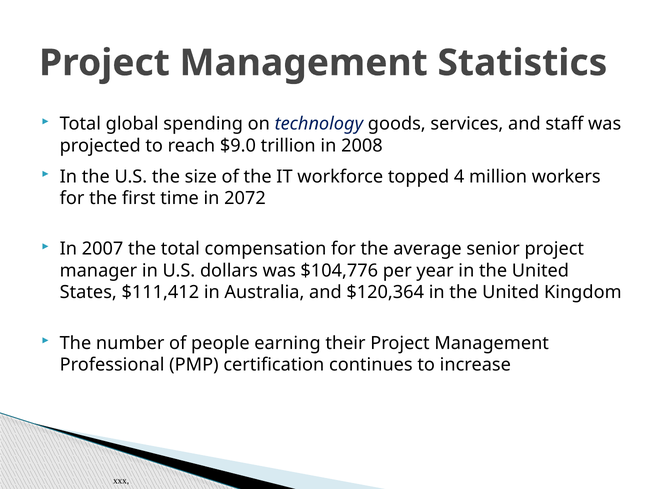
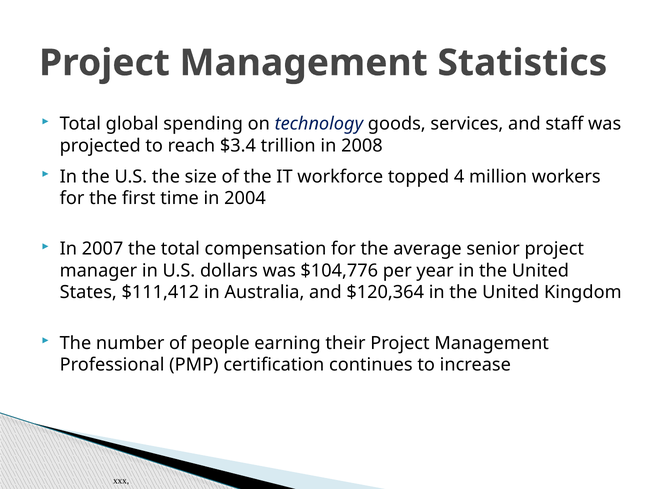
$9.0: $9.0 -> $3.4 (238, 146)
2072: 2072 -> 2004 (245, 199)
